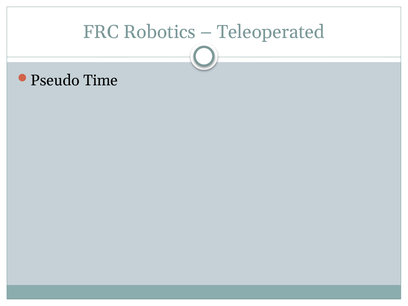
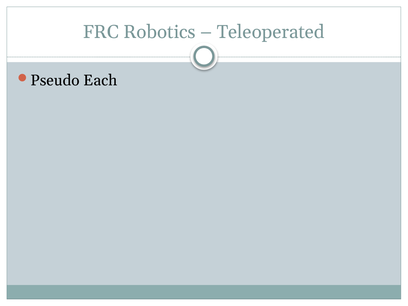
Time: Time -> Each (100, 80)
